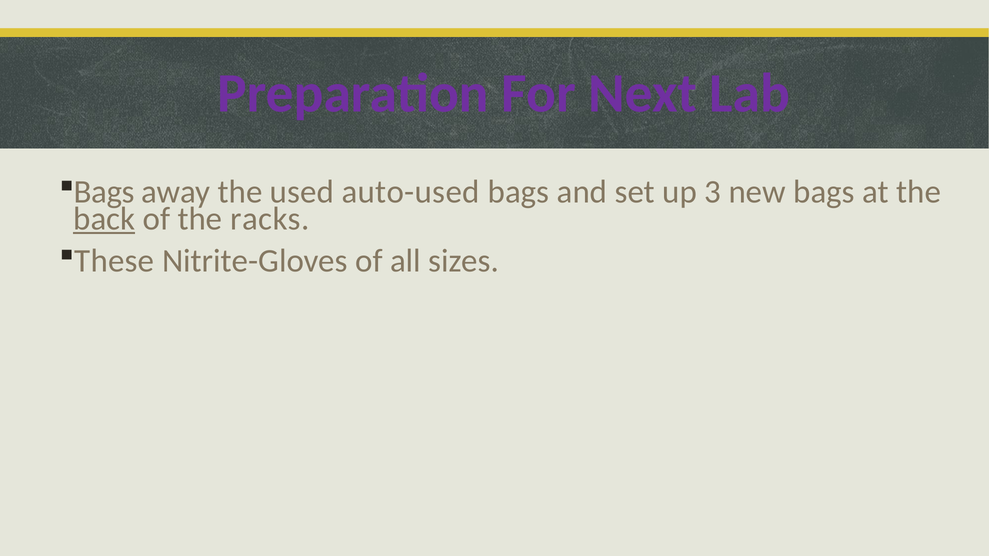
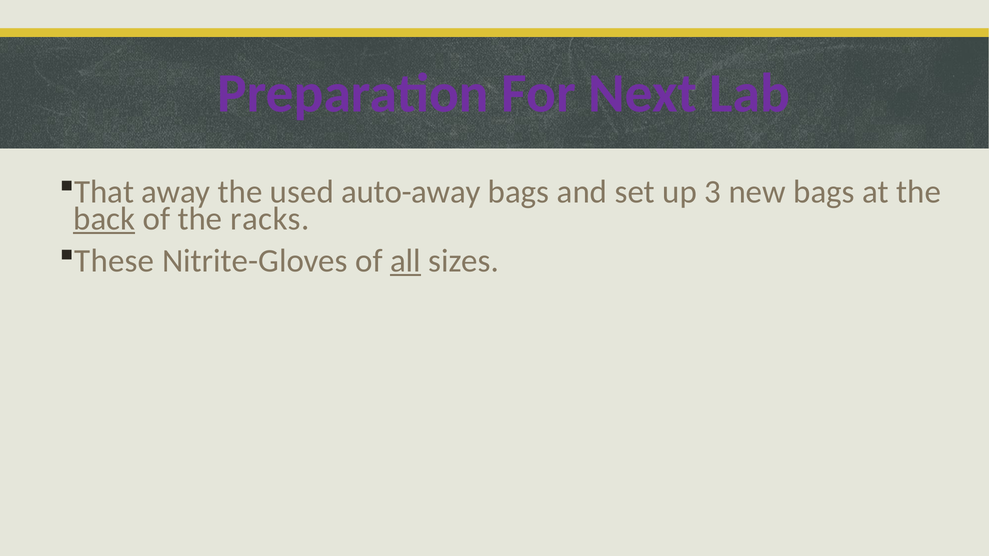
Bags: Bags -> That (104, 192)
auto-used: auto-used -> auto-away (411, 192)
all underline: none -> present (406, 261)
